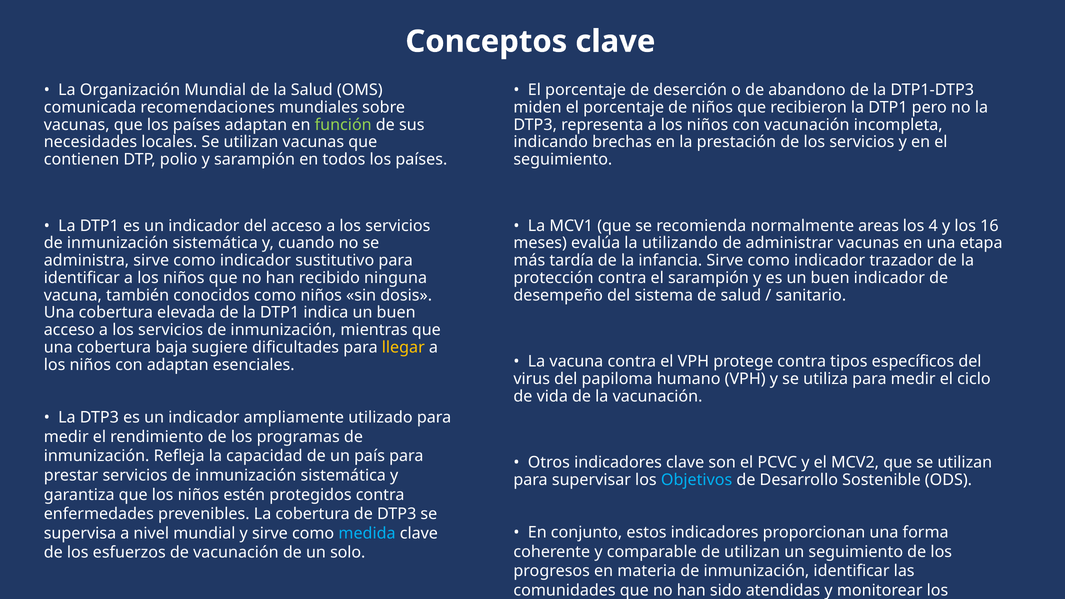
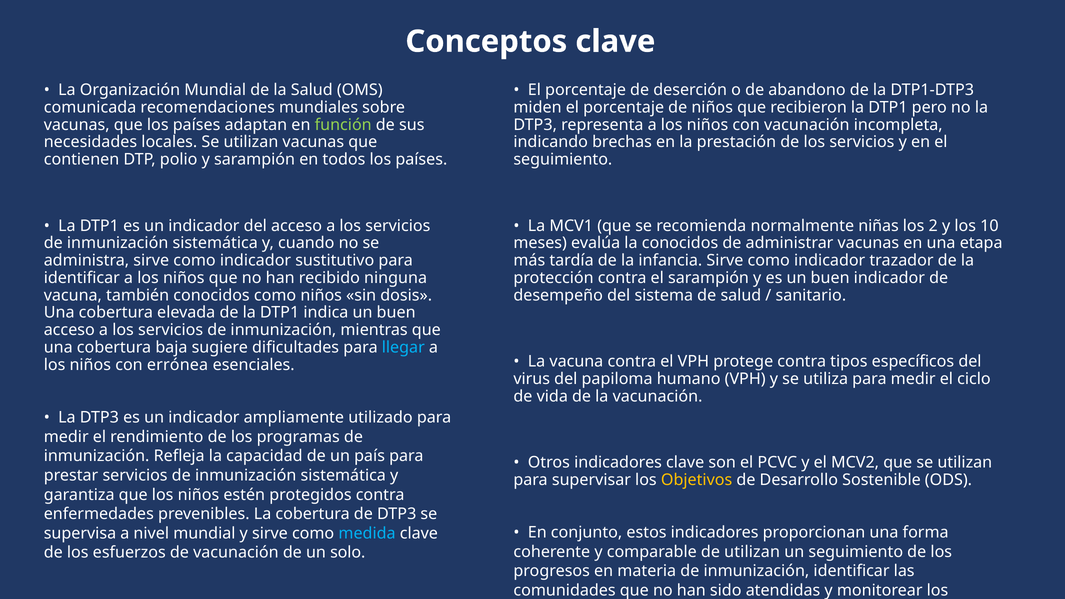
areas: areas -> niñas (879, 226)
4: 4 -> 2 (933, 226)
16: 16 -> 10 (989, 226)
la utilizando: utilizando -> conocidos (680, 243)
llegar colour: yellow -> light blue (403, 347)
con adaptan: adaptan -> errónea (178, 365)
Objetivos colour: light blue -> yellow (697, 480)
